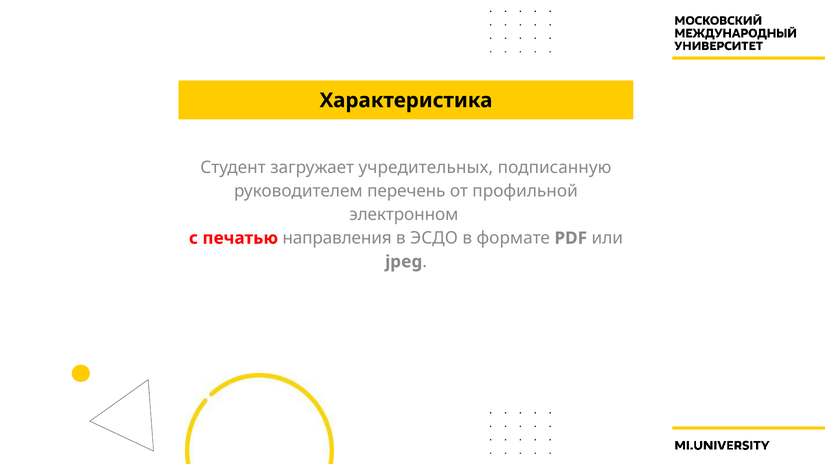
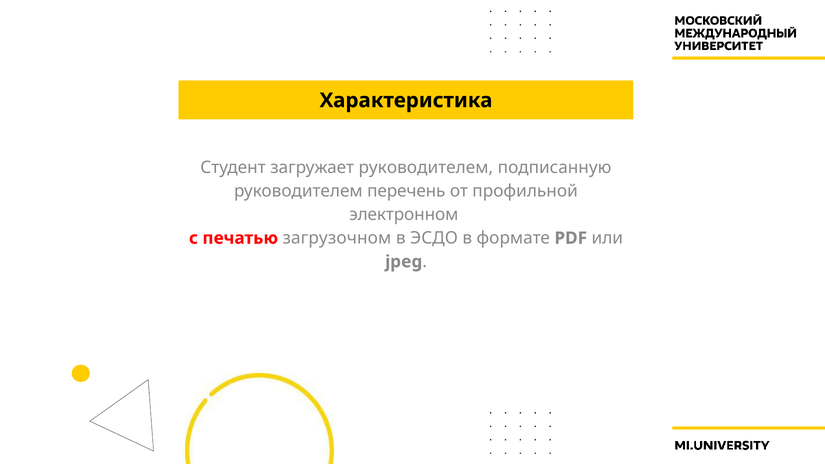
загружает учредительных: учредительных -> руководителем (426, 168)
направления: направления -> загрузочном (337, 238)
